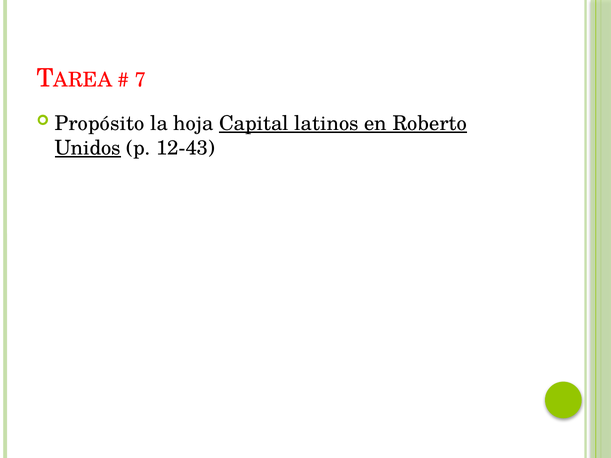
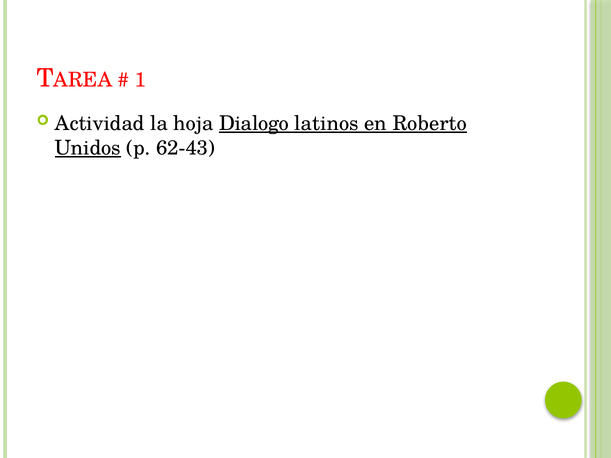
7: 7 -> 1 (140, 80)
Propósito: Propósito -> Actividad (100, 124)
Capital: Capital -> Dialogo (254, 124)
12-43: 12-43 -> 62-43 (186, 148)
